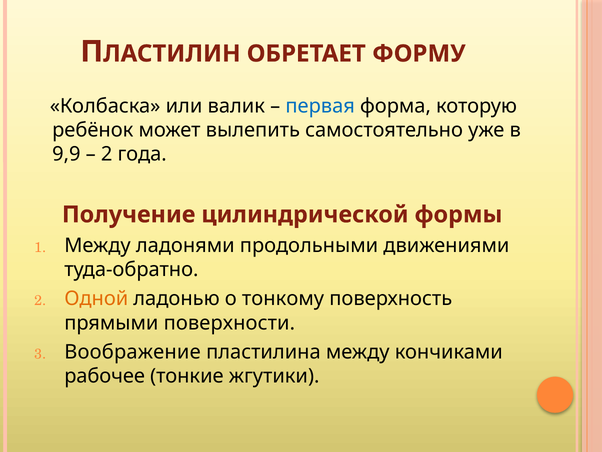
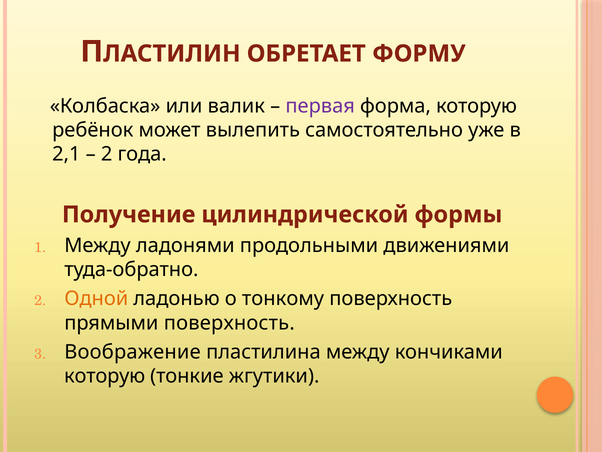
первая colour: blue -> purple (320, 106)
9,9: 9,9 -> 2,1 (66, 154)
прямыми поверхности: поверхности -> поверхность (229, 323)
рабочее: рабочее -> которую (105, 376)
